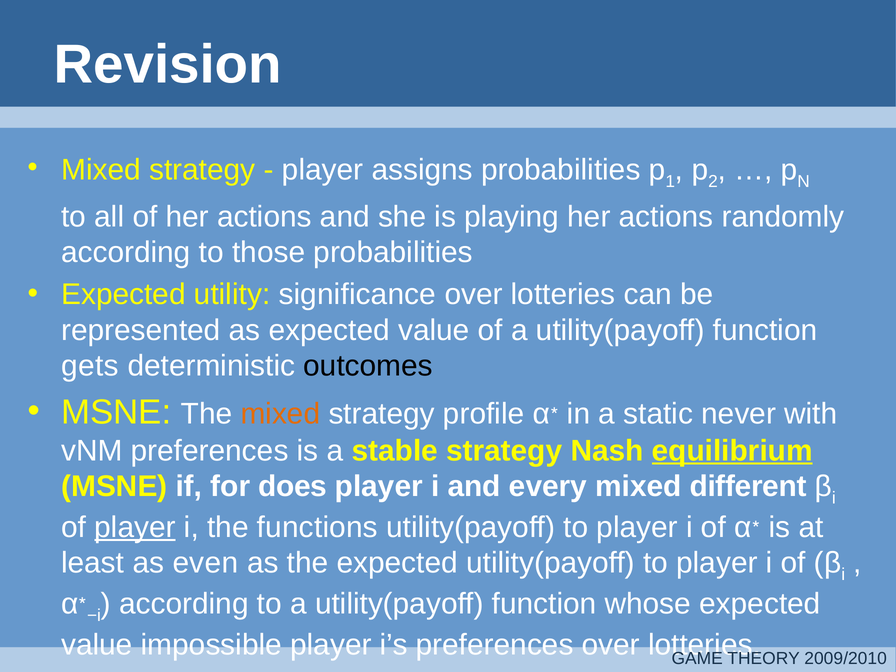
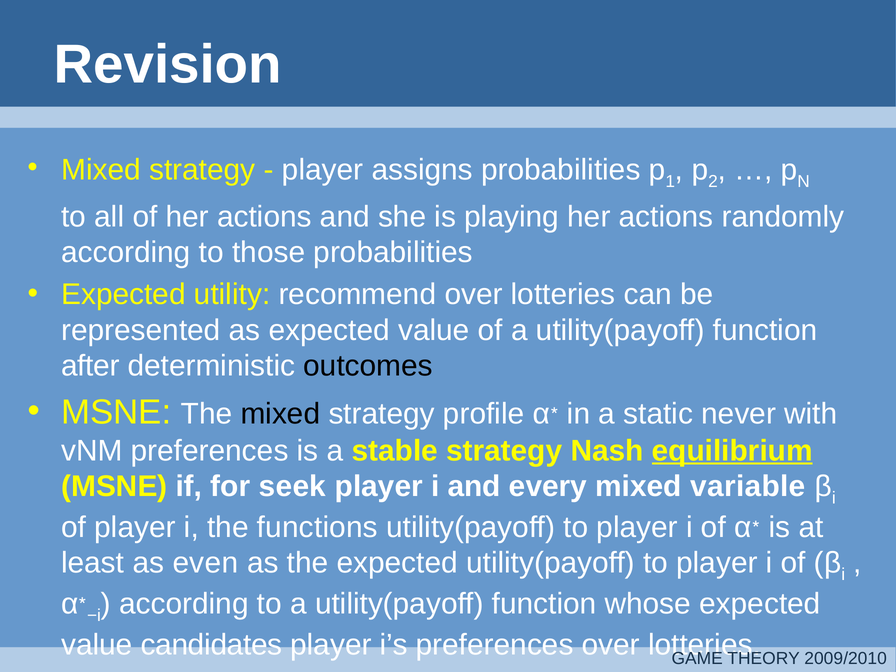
significance: significance -> recommend (357, 294)
gets: gets -> after (90, 366)
mixed colour: orange -> black (280, 414)
does: does -> seek (292, 487)
different: different -> variable (748, 487)
player underline: present -> none (135, 527)
impossible: impossible -> candidates (212, 645)
